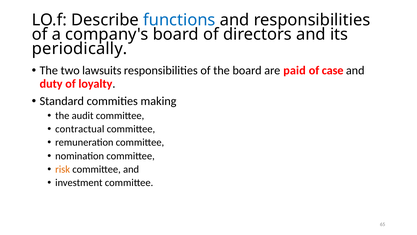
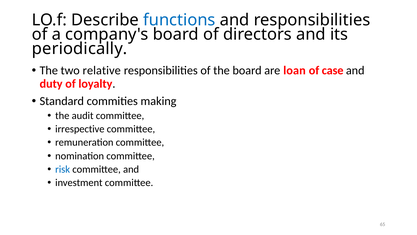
lawsuits: lawsuits -> relative (102, 70)
paid: paid -> loan (295, 70)
contractual: contractual -> irrespective (80, 129)
risk colour: orange -> blue (63, 169)
